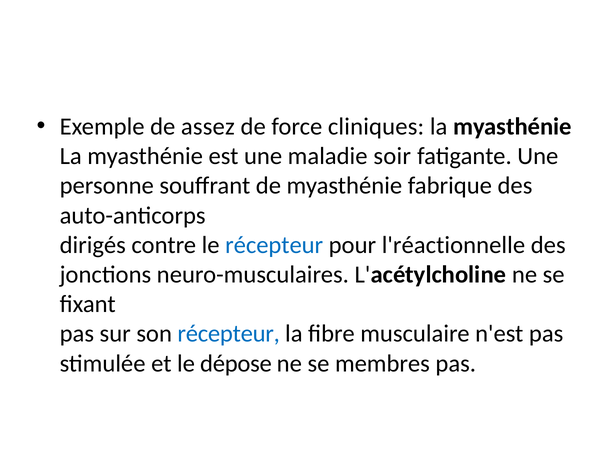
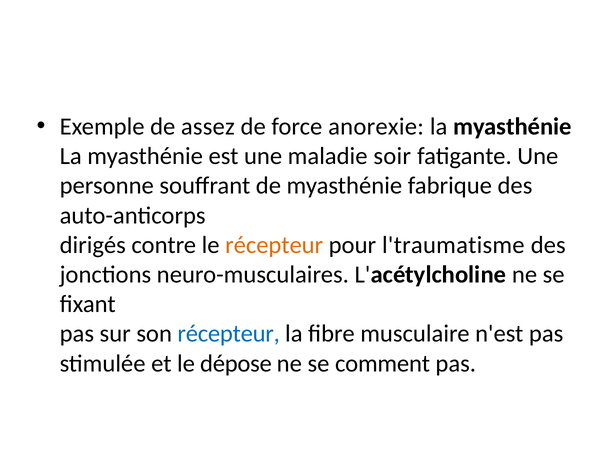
cliniques: cliniques -> anorexie (376, 127)
récepteur colour: blue -> orange (274, 245)
l'réactionnelle: l'réactionnelle -> l'traumatisme (453, 245)
membres: membres -> comment (382, 363)
